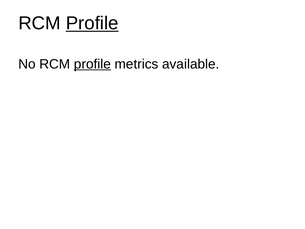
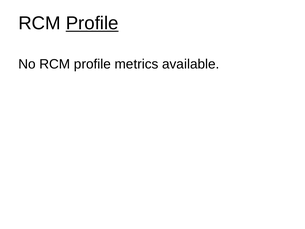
profile underline: present -> none (92, 64)
